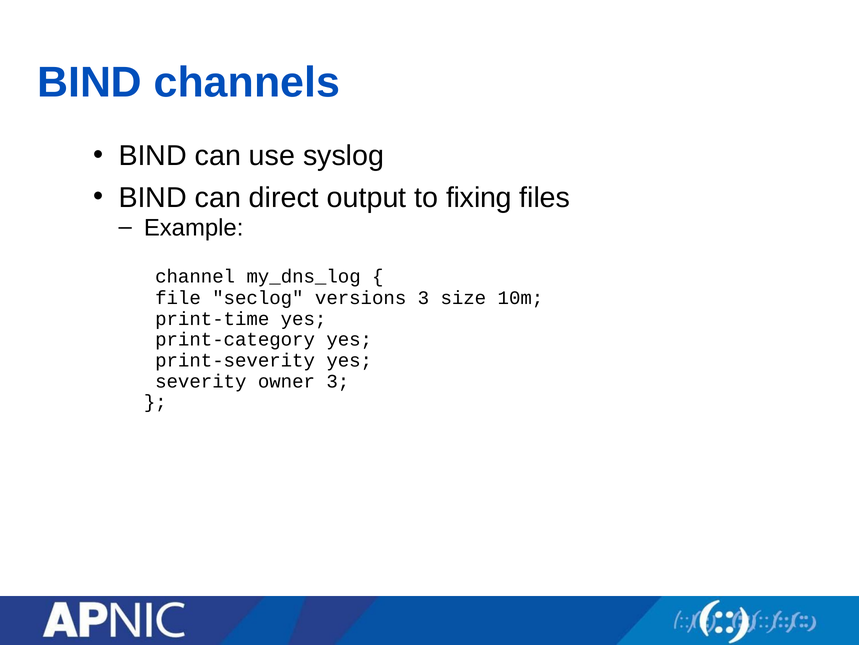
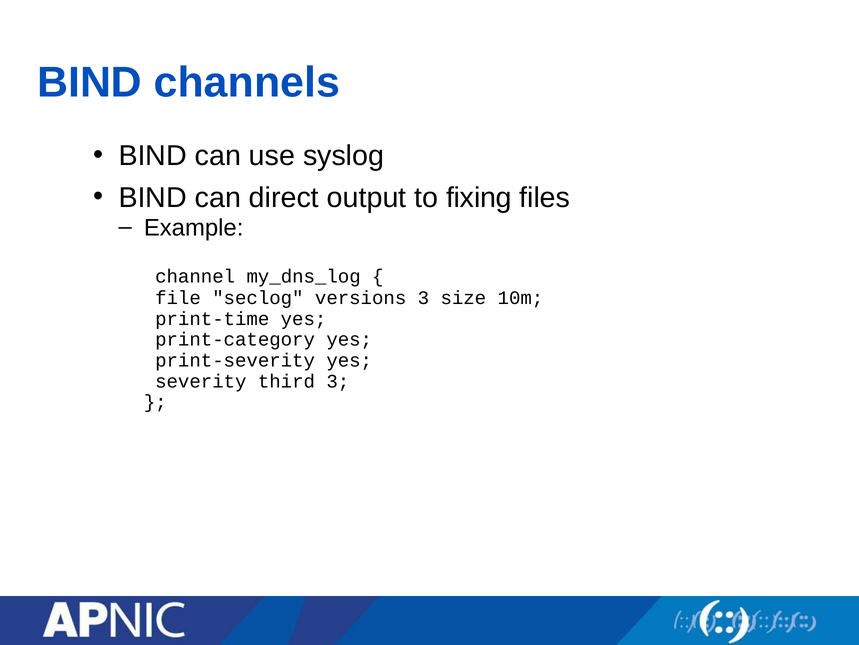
owner: owner -> third (286, 381)
